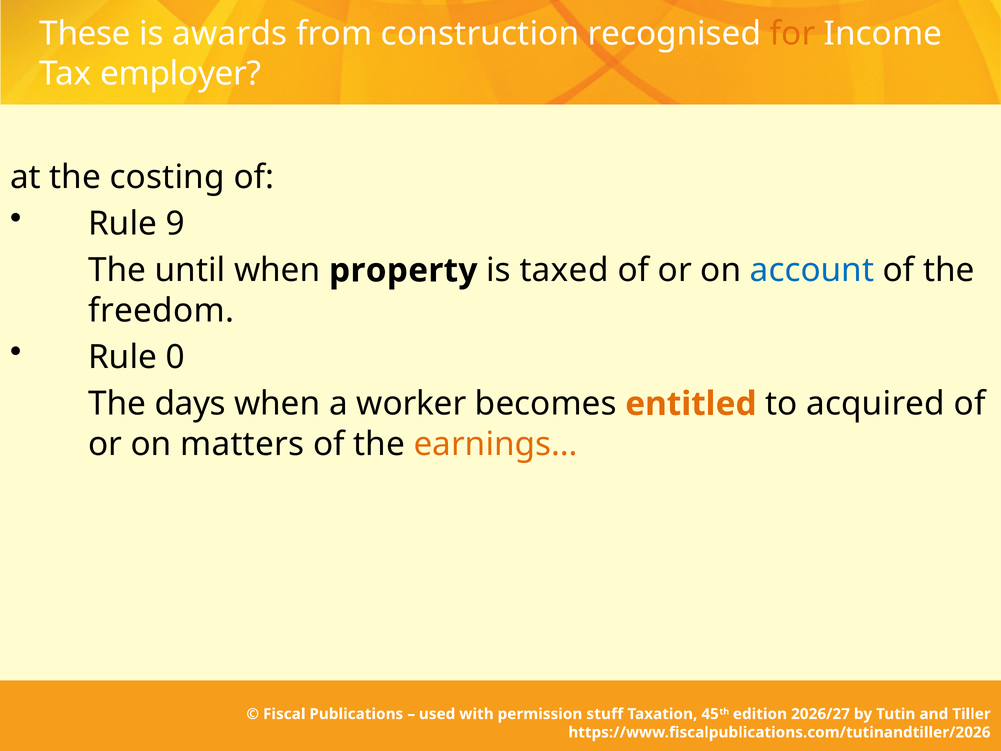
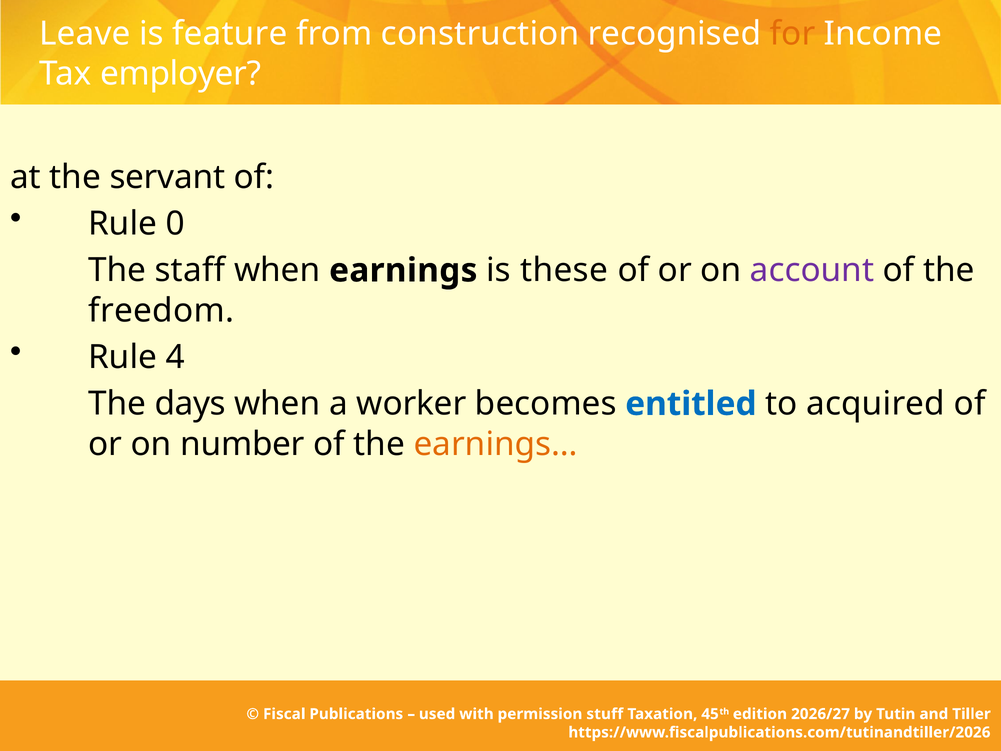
These: These -> Leave (85, 34)
awards: awards -> feature (230, 34)
costing: costing -> servant (167, 177)
9: 9 -> 0 (175, 224)
until: until -> staff (190, 270)
property: property -> earnings (403, 270)
taxed: taxed -> these (564, 270)
account colour: blue -> purple (812, 270)
0: 0 -> 4 (175, 357)
entitled colour: orange -> blue (691, 404)
matters: matters -> number (242, 444)
